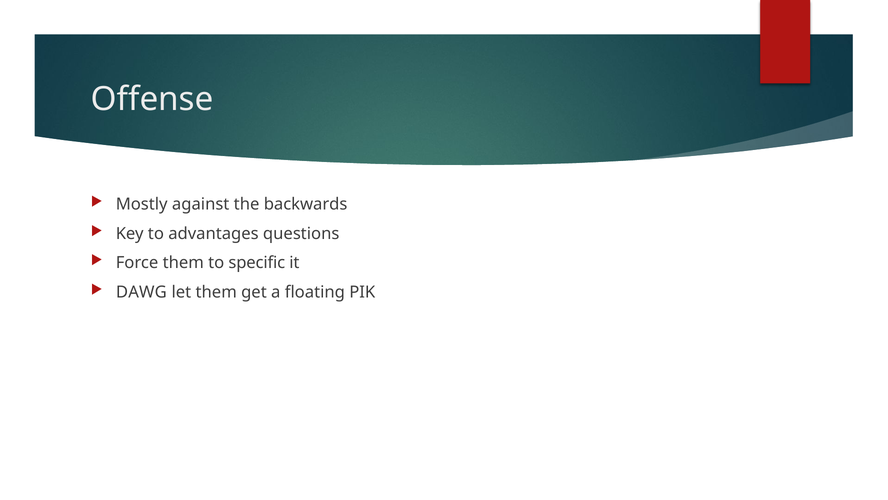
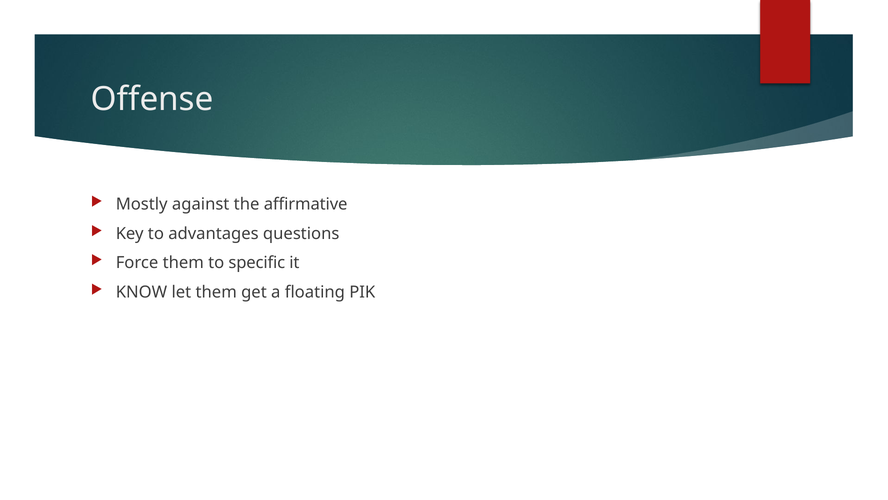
backwards: backwards -> affirmative (306, 204)
DAWG: DAWG -> KNOW (141, 292)
